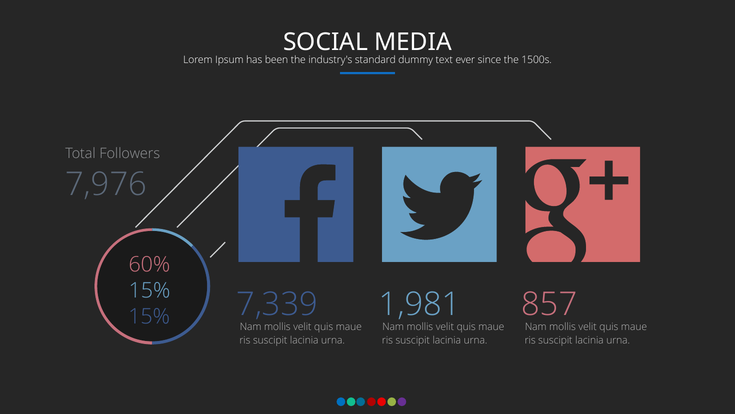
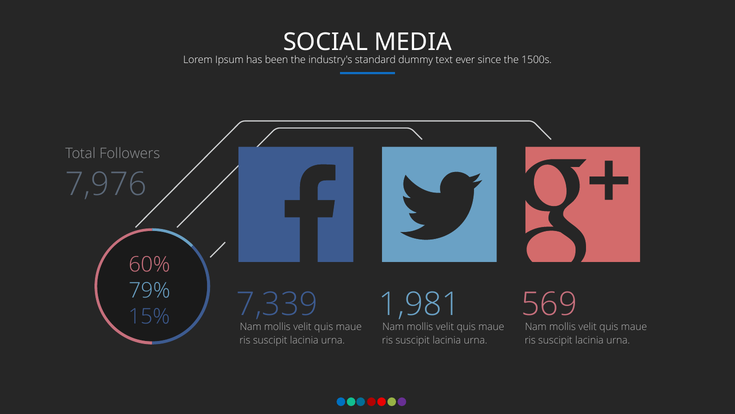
15%: 15% -> 79% (149, 290)
857: 857 -> 569 (549, 304)
